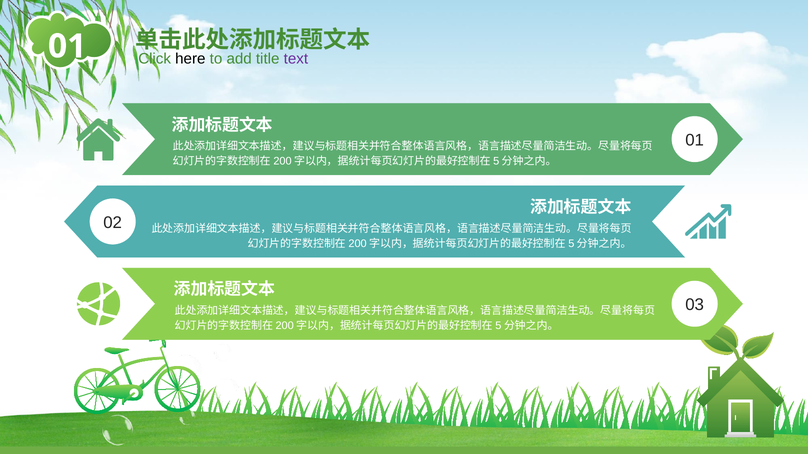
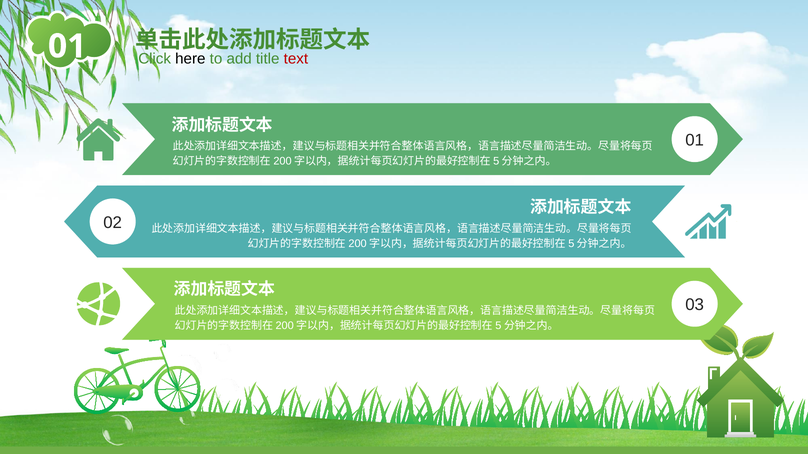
text colour: purple -> red (296, 59)
